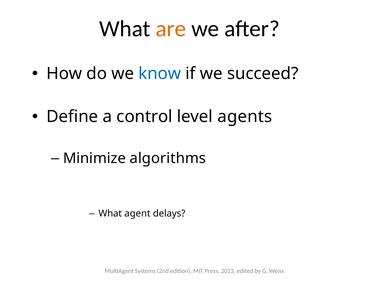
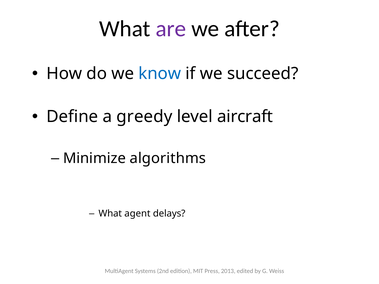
are colour: orange -> purple (171, 29)
control: control -> greedy (144, 117)
agents: agents -> aircraft (245, 117)
